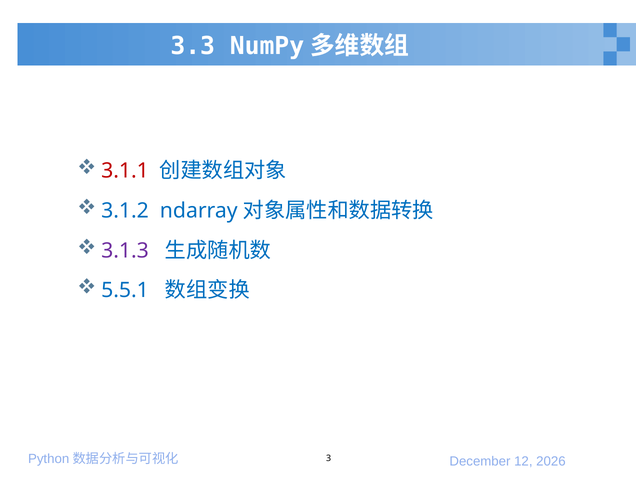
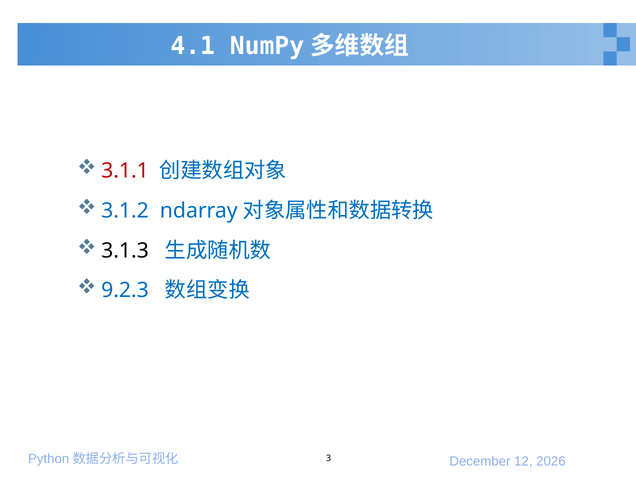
3.3: 3.3 -> 4.1 (193, 46)
3.1.3 colour: purple -> black (125, 251)
5.5.1: 5.5.1 -> 9.2.3 (125, 290)
